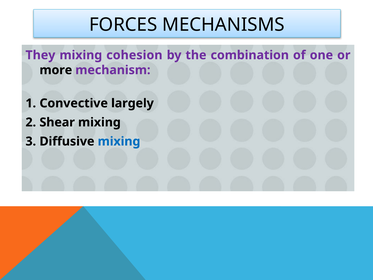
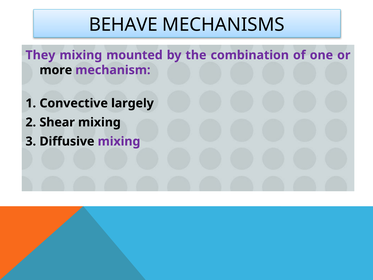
FORCES: FORCES -> BEHAVE (123, 25)
cohesion: cohesion -> mounted (134, 55)
mixing colour: blue -> purple (119, 141)
